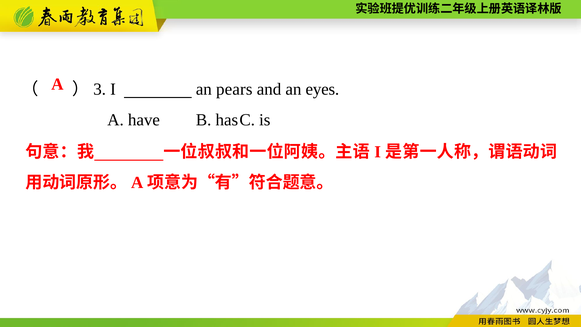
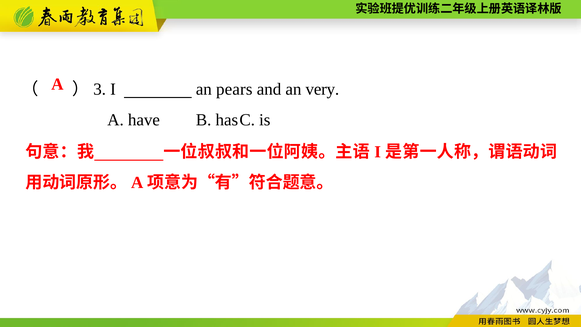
eyes: eyes -> very (322, 89)
